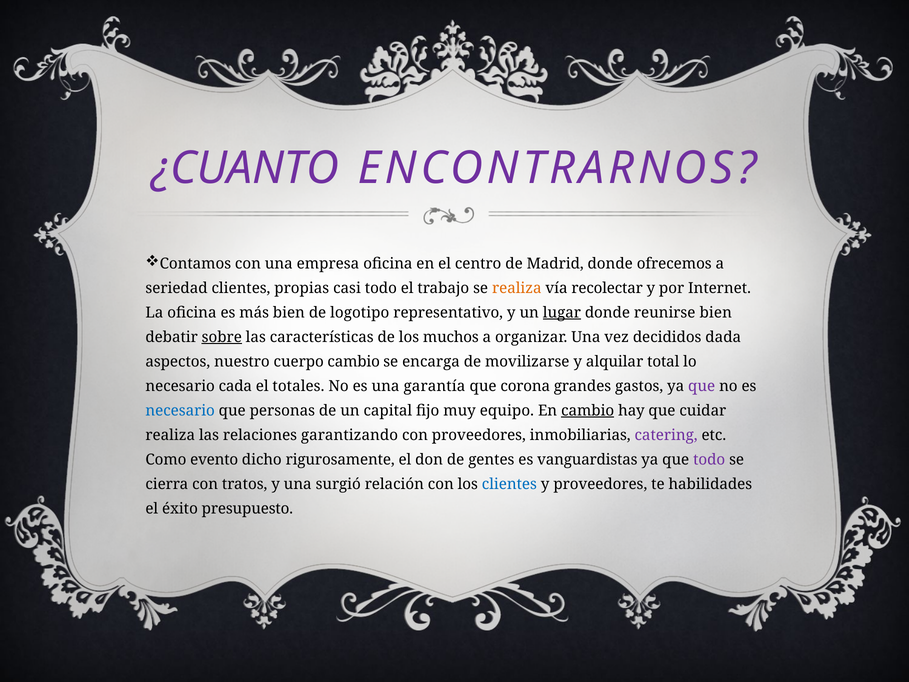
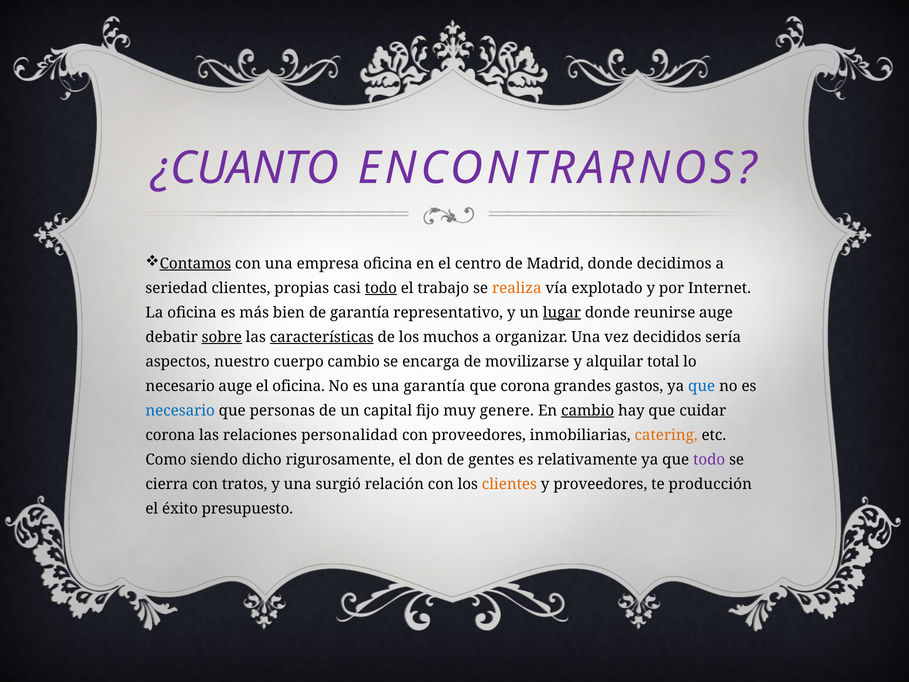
Contamos underline: none -> present (195, 263)
ofrecemos: ofrecemos -> decidimos (674, 263)
todo underline: none -> present (381, 288)
recolectar: recolectar -> explotado (607, 288)
de logotipo: logotipo -> garantía (360, 312)
reunirse bien: bien -> auge (716, 312)
características underline: none -> present (322, 337)
dada: dada -> sería (723, 337)
necesario cada: cada -> auge (235, 386)
el totales: totales -> oficina (299, 386)
que colour: purple -> blue (702, 386)
equipo: equipo -> genere (507, 410)
realiza: realiza -> corona (170, 435)
garantizando: garantizando -> personalidad (349, 435)
catering colour: purple -> orange (666, 435)
evento: evento -> siendo (214, 460)
vanguardistas: vanguardistas -> relativamente (587, 460)
clientes colour: blue -> orange (509, 484)
habilidades: habilidades -> producción (710, 484)
